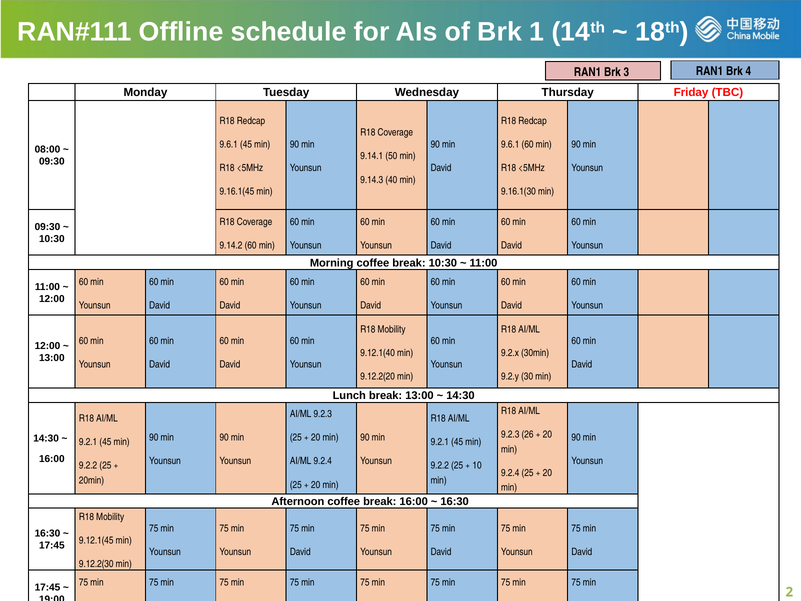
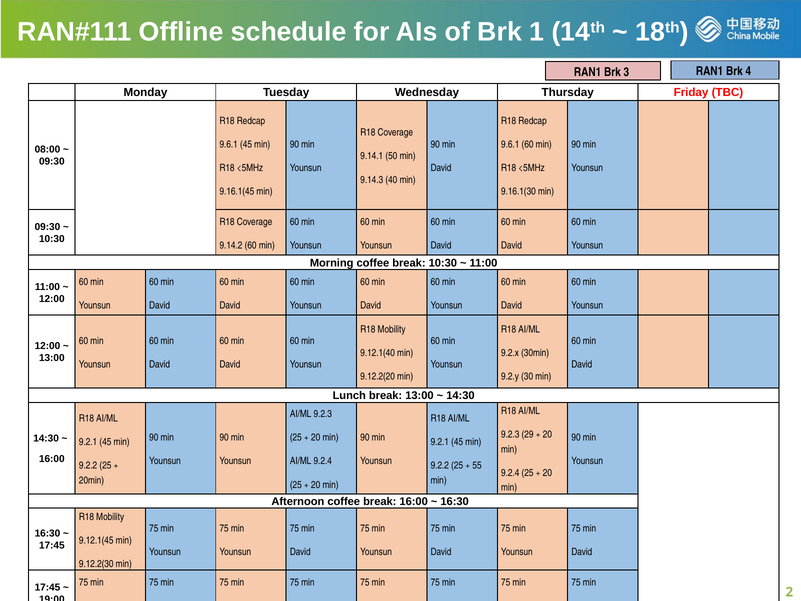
26: 26 -> 29 (528, 434)
10: 10 -> 55 (477, 465)
